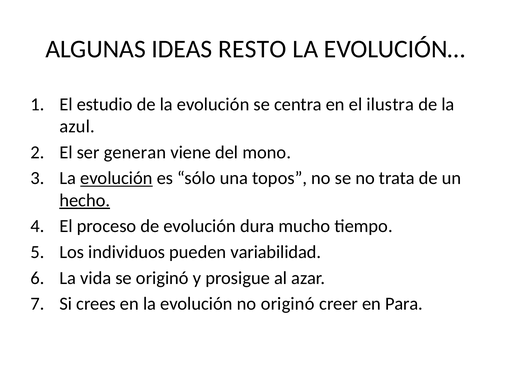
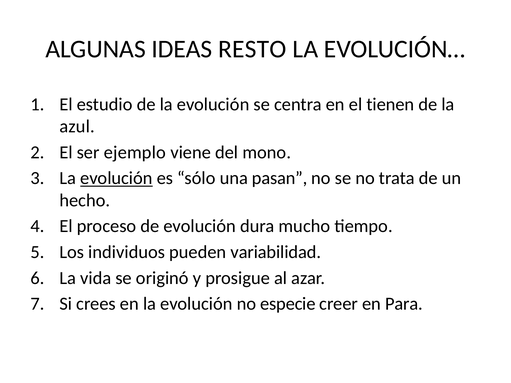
ilustra: ilustra -> tienen (390, 104)
generan: generan -> ejemplo (135, 152)
topos: topos -> pasan (280, 178)
hecho underline: present -> none (85, 201)
no originó: originó -> especie (288, 304)
